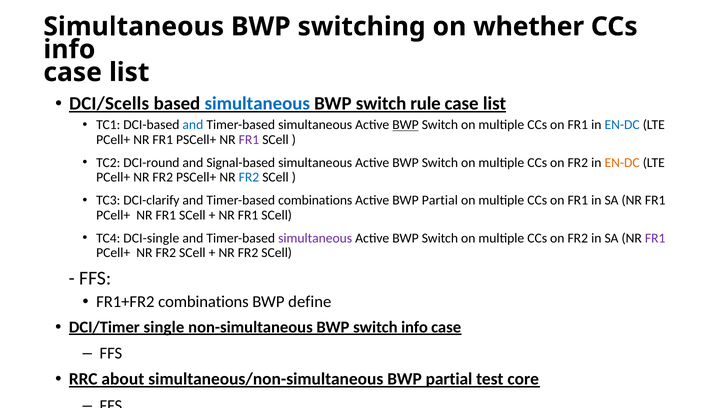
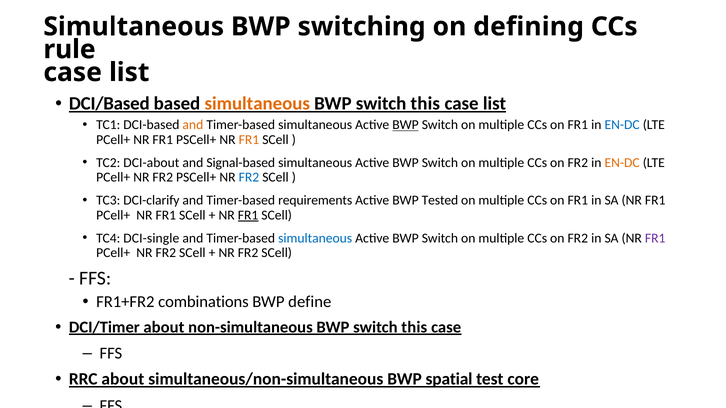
whether: whether -> defining (529, 27)
info: info -> rule (69, 50)
DCI/Scells: DCI/Scells -> DCI/Based (109, 104)
simultaneous colour: blue -> orange (257, 104)
rule: rule -> this (425, 104)
and colour: blue -> orange (193, 125)
FR1 colour: purple -> orange (249, 140)
DCI-round: DCI-round -> DCI-about (151, 163)
Timer-based combinations: combinations -> requirements (315, 201)
Active BWP Partial: Partial -> Tested (440, 201)
FR1 underline: none -> present (248, 215)
simultaneous colour: purple -> blue (315, 238)
DCI/Timer single: single -> about (164, 327)
non-simultaneous BWP switch info: info -> this (414, 327)
simultaneous/non-simultaneous BWP partial: partial -> spatial (449, 379)
